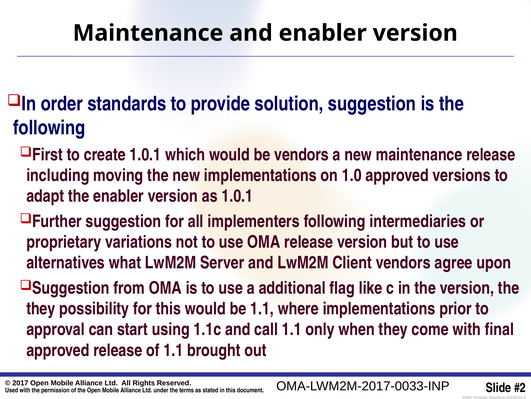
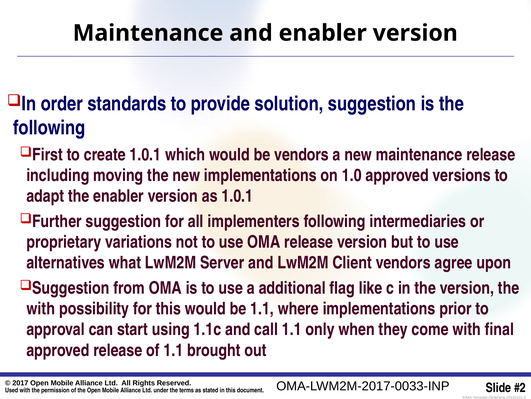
they: they -> with (41, 308)
